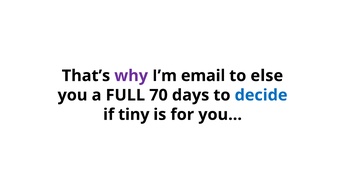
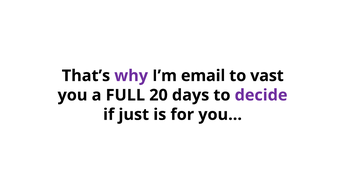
else: else -> vast (267, 76)
70: 70 -> 20 (158, 95)
decide colour: blue -> purple (261, 95)
tiny: tiny -> just (134, 115)
